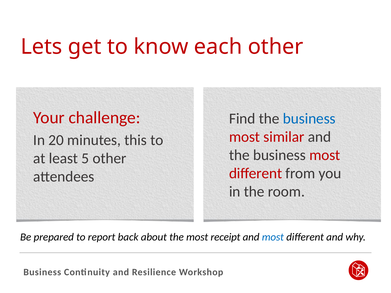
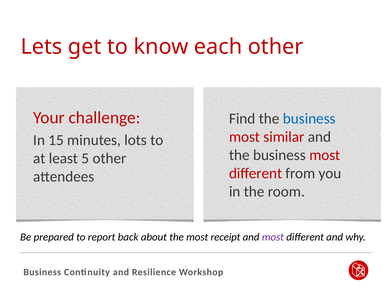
20: 20 -> 15 (56, 140)
this: this -> lots (136, 140)
most colour: blue -> purple (273, 237)
